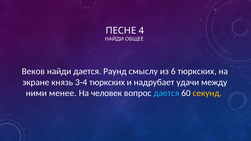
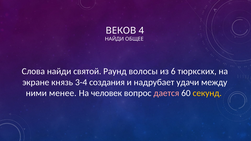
ПЕСНЕ: ПЕСНЕ -> ВЕКОВ (121, 31)
Веков: Веков -> Слова (33, 71)
найди дается: дается -> святой (87, 71)
смыслу: смыслу -> волосы (143, 71)
3-4 тюркских: тюркских -> создания (107, 82)
дается colour: light blue -> pink (166, 93)
